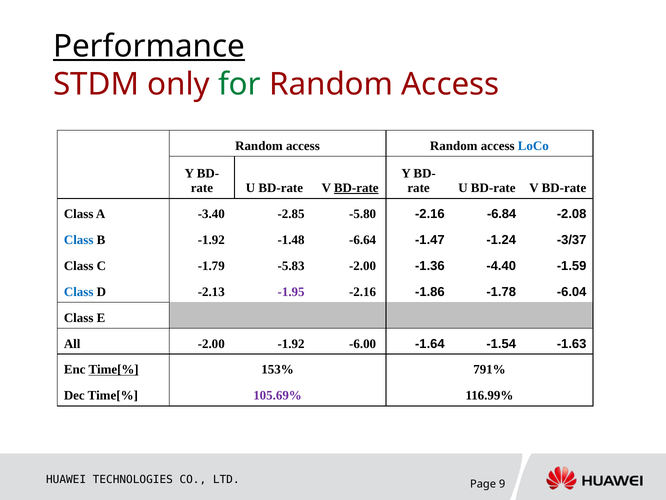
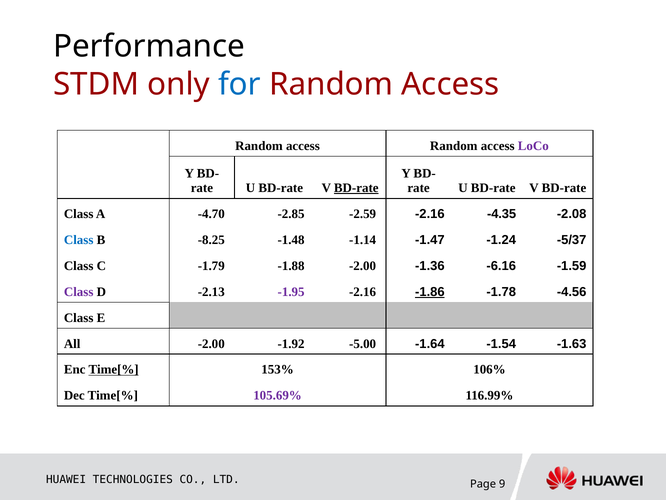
Performance underline: present -> none (149, 46)
for colour: green -> blue (239, 84)
LoCo colour: blue -> purple (533, 146)
-3.40: -3.40 -> -4.70 (211, 214)
-5.80: -5.80 -> -2.59 (363, 214)
-6.84: -6.84 -> -4.35 (502, 214)
B -1.92: -1.92 -> -8.25 (211, 240)
-6.64: -6.64 -> -1.14 (363, 240)
-3/37: -3/37 -> -5/37 (572, 240)
-5.83: -5.83 -> -1.88 (291, 266)
-4.40: -4.40 -> -6.16 (501, 266)
Class colour: blue -> purple (79, 292)
-1.86 underline: none -> present (430, 292)
-6.04: -6.04 -> -4.56 (572, 292)
-6.00: -6.00 -> -5.00 (363, 343)
791%: 791% -> 106% (489, 369)
